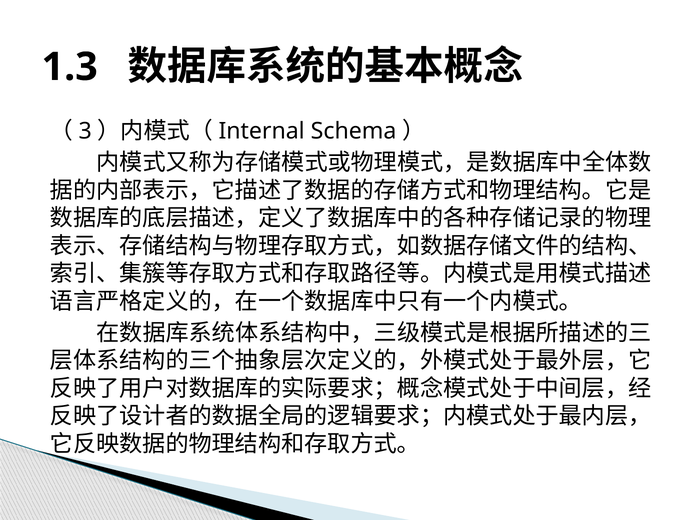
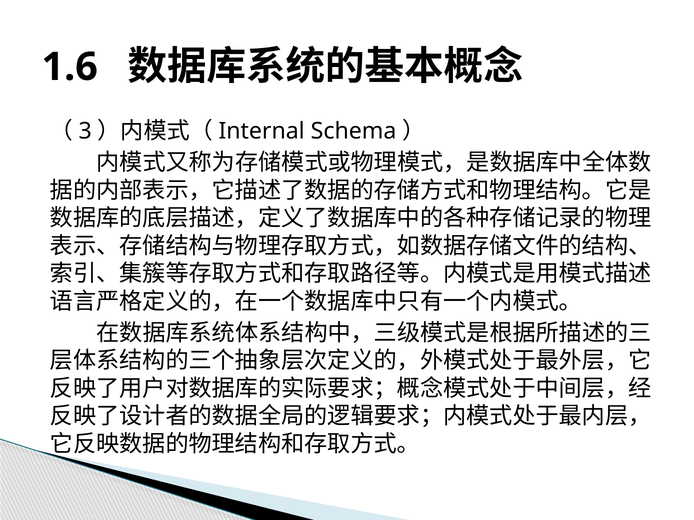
1.3: 1.3 -> 1.6 (70, 67)
